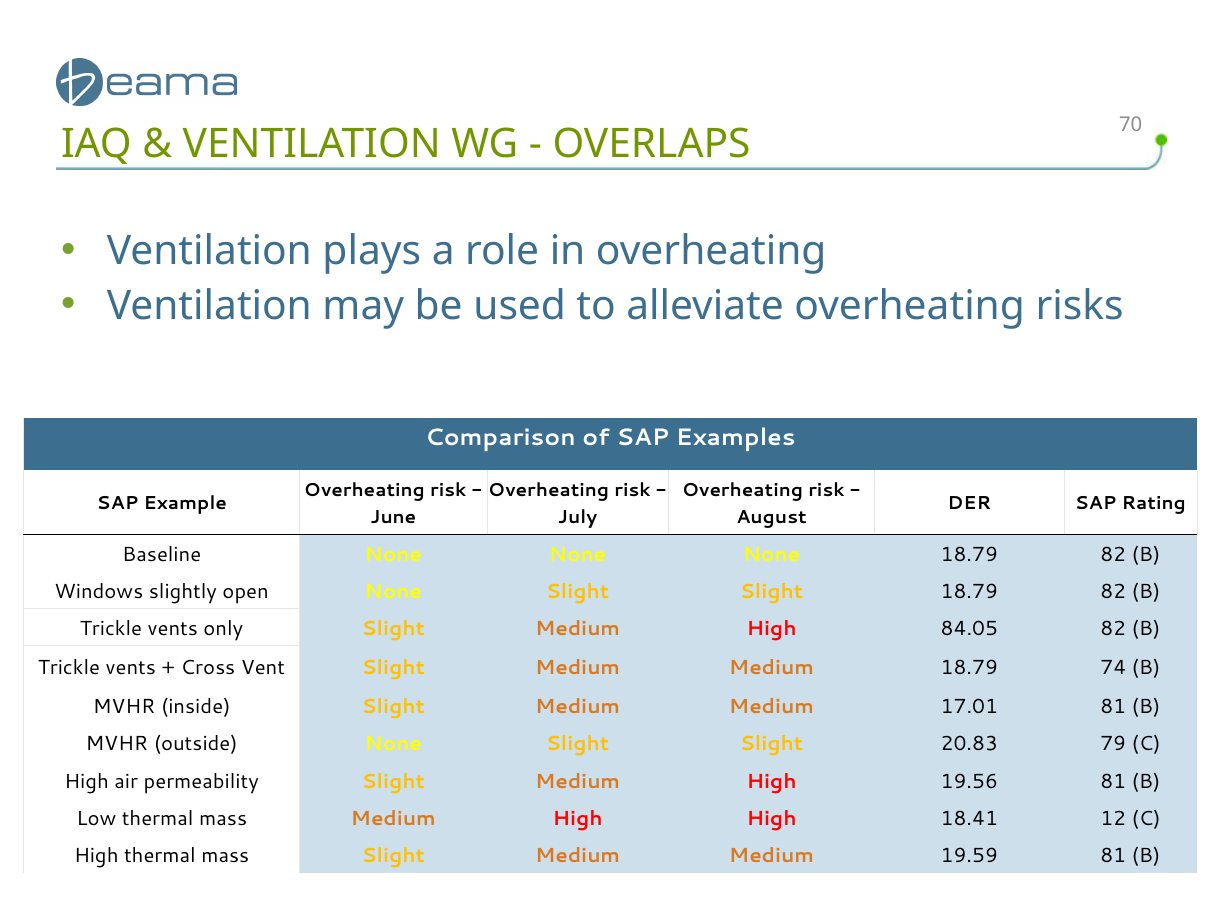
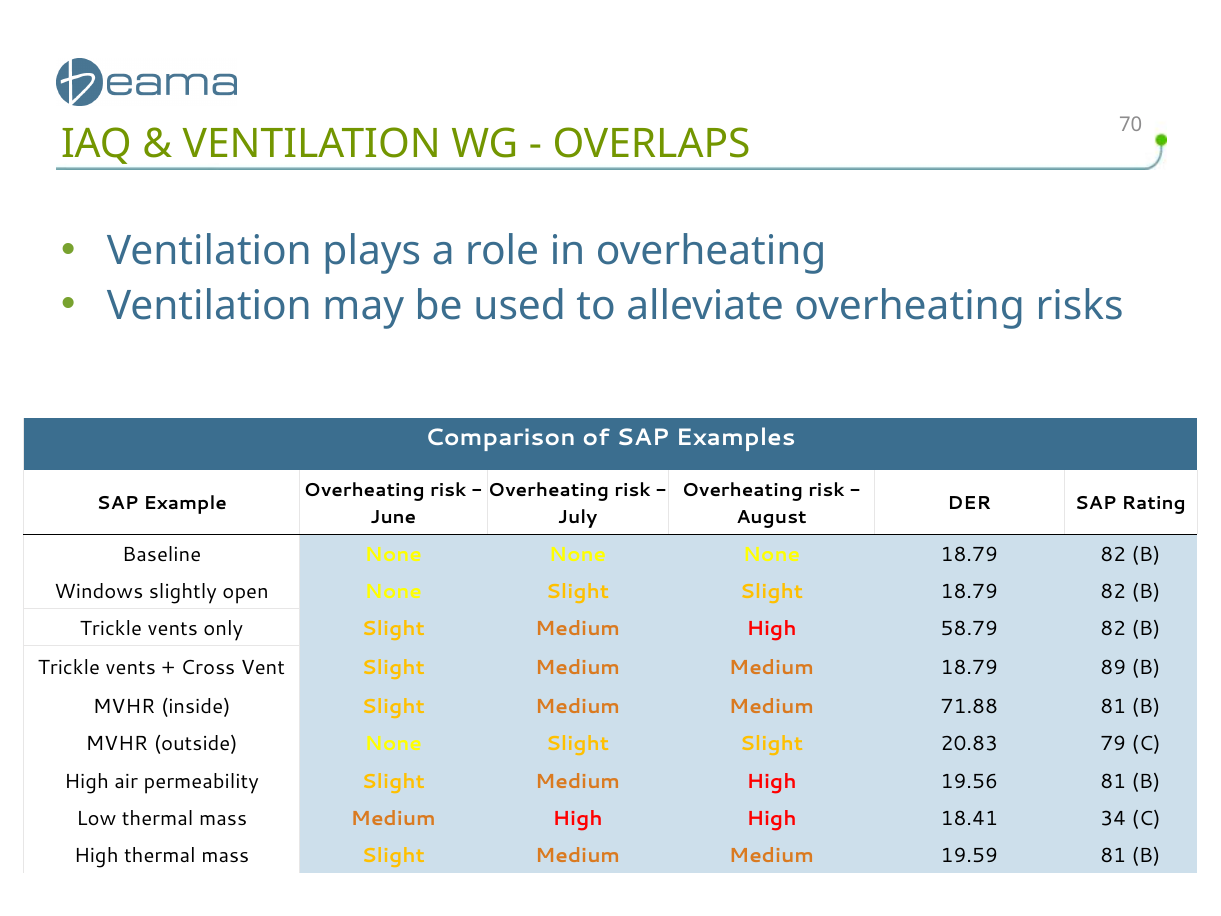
84.05: 84.05 -> 58.79 (969, 629)
74: 74 -> 89 (1113, 668)
17.01: 17.01 -> 71.88 (969, 707)
12: 12 -> 34 (1113, 819)
